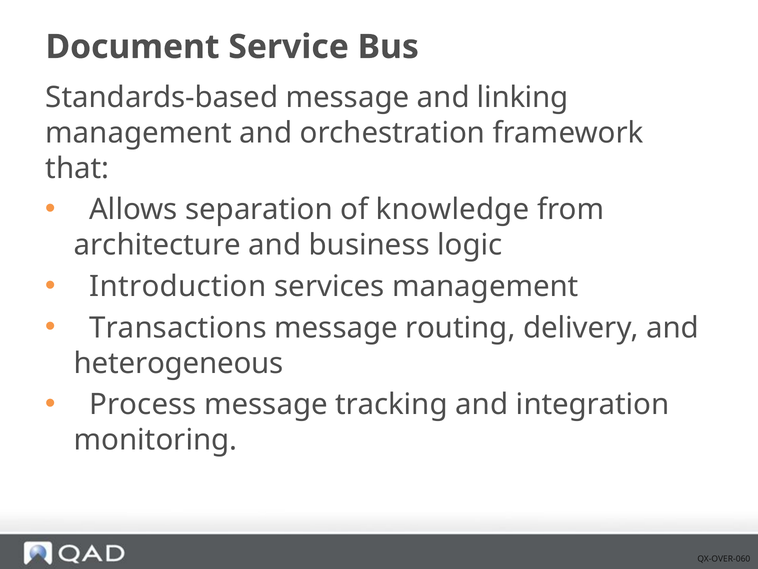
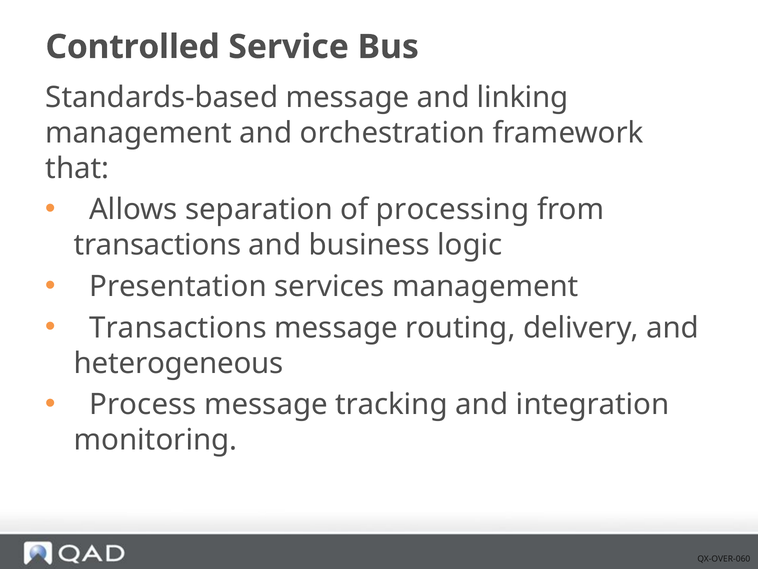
Document: Document -> Controlled (133, 47)
knowledge: knowledge -> processing (453, 210)
architecture: architecture -> transactions (157, 245)
Introduction: Introduction -> Presentation (178, 286)
